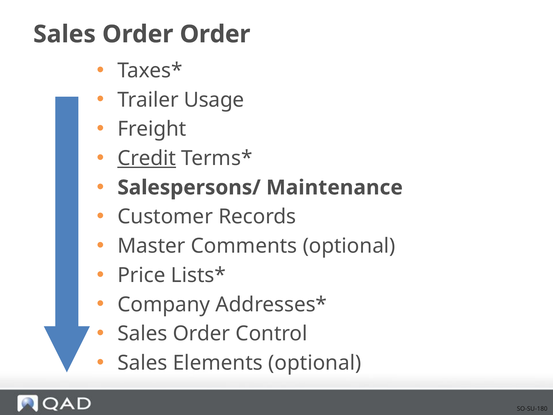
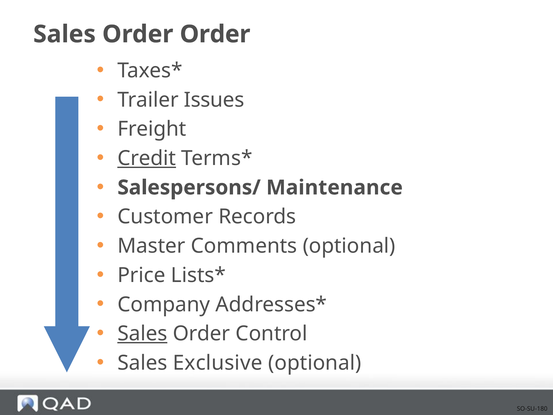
Usage: Usage -> Issues (214, 100)
Sales underline: none -> present (142, 334)
Elements: Elements -> Exclusive (218, 363)
